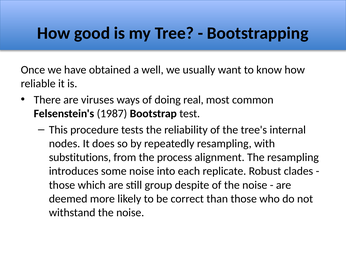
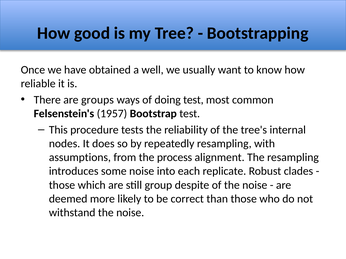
viruses: viruses -> groups (98, 100)
doing real: real -> test (193, 100)
1987: 1987 -> 1957 (112, 114)
substitutions: substitutions -> assumptions (80, 158)
